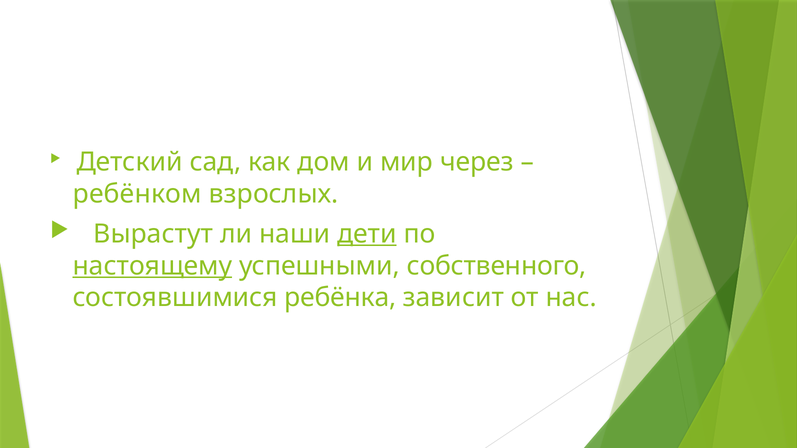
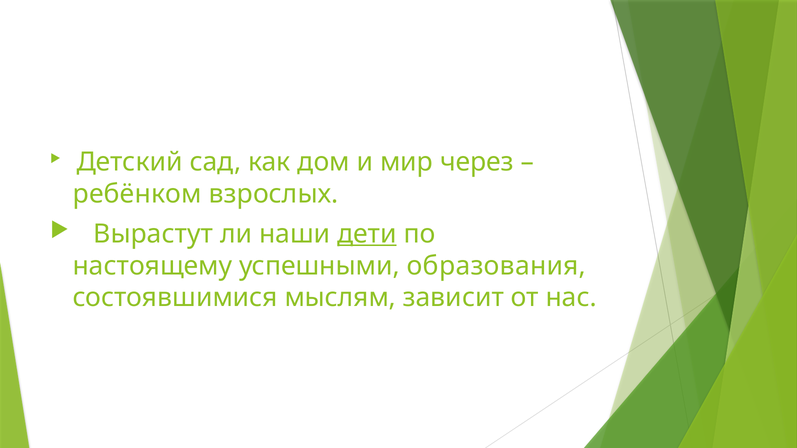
настоящему underline: present -> none (152, 266)
собственного: собственного -> образования (497, 266)
ребёнка: ребёнка -> мыслям (340, 298)
